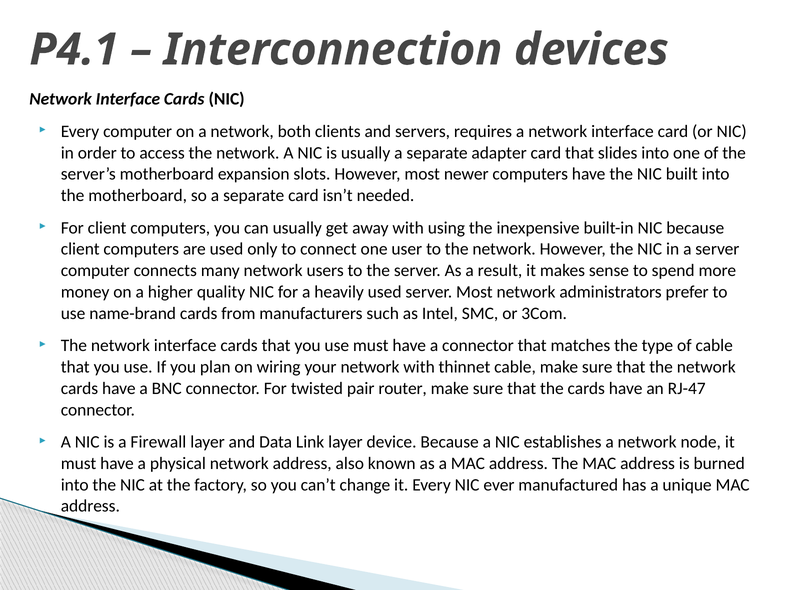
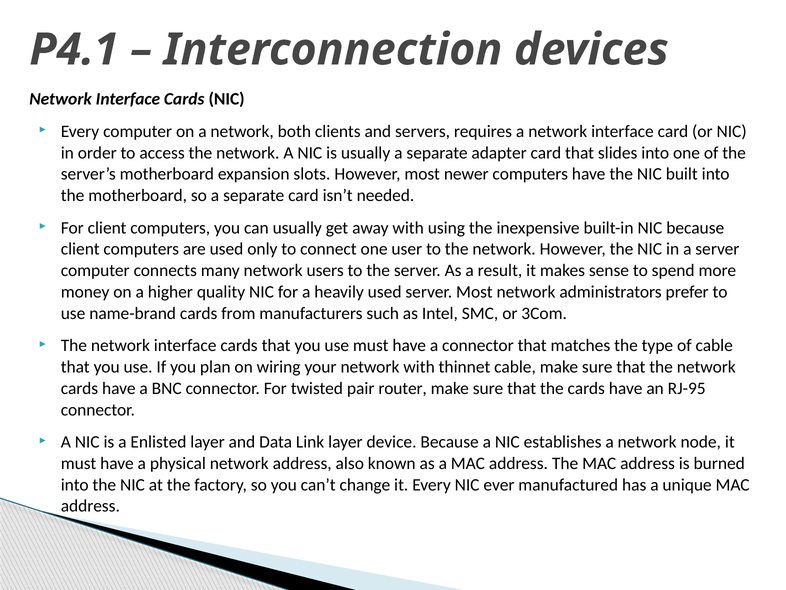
RJ-47: RJ-47 -> RJ-95 (687, 388)
Firewall: Firewall -> Enlisted (158, 442)
